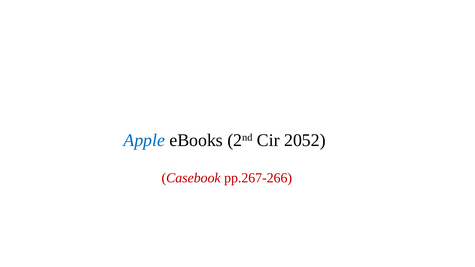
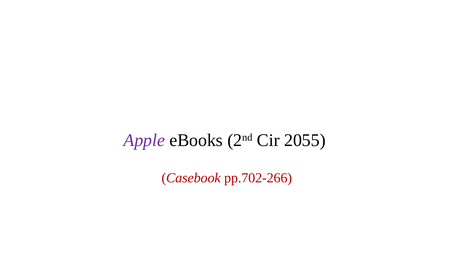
Apple colour: blue -> purple (144, 140)
2052: 2052 -> 2055 (305, 140)
pp.267-266: pp.267-266 -> pp.702-266 (258, 178)
